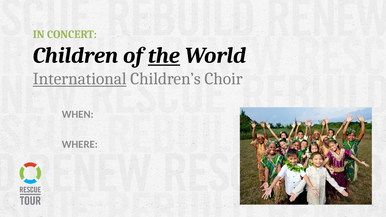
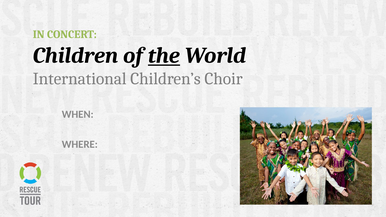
International underline: present -> none (80, 79)
